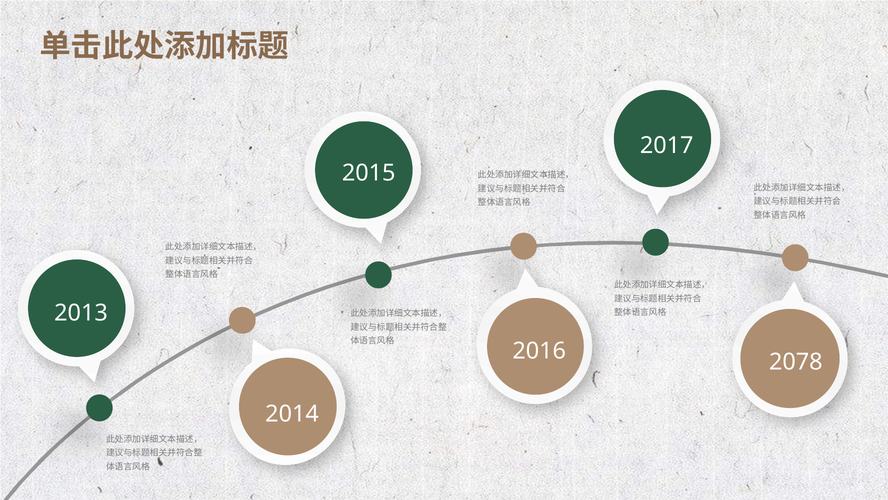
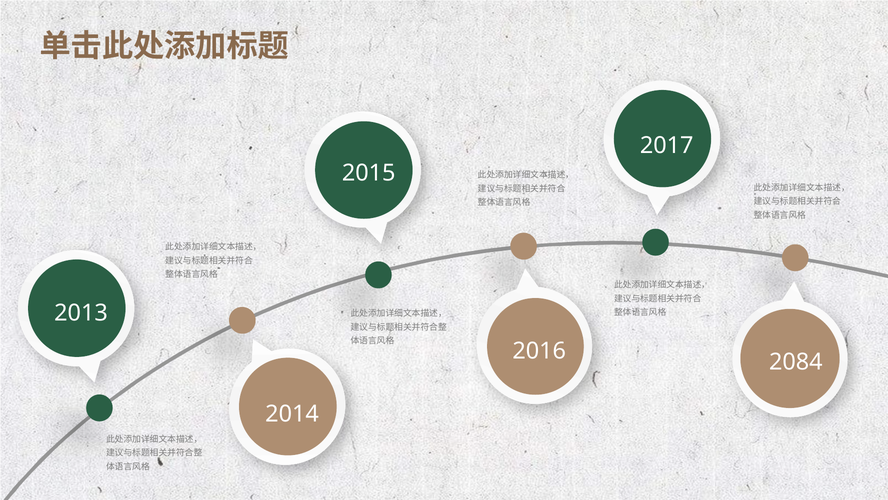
2078: 2078 -> 2084 (796, 362)
